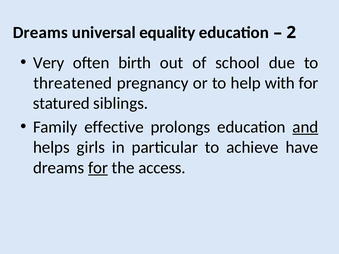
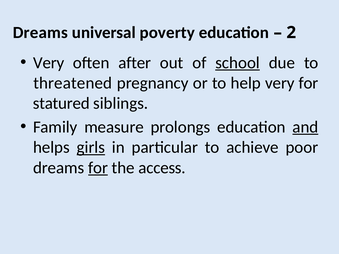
equality: equality -> poverty (167, 33)
birth: birth -> after (135, 63)
school underline: none -> present (238, 63)
help with: with -> very (280, 83)
effective: effective -> measure (114, 127)
girls underline: none -> present (91, 148)
have: have -> poor (302, 148)
